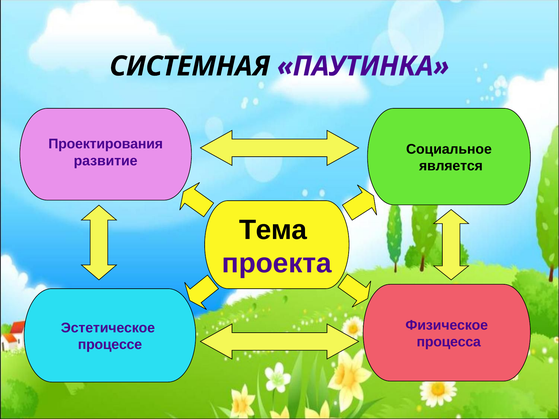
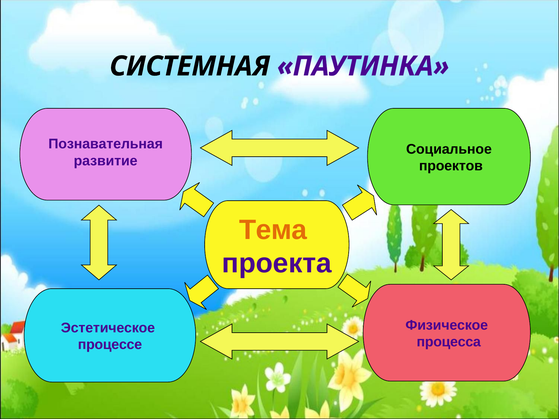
Проектирования: Проектирования -> Познавательная (106, 144)
является: является -> проектов (451, 166)
Тема colour: black -> orange (273, 230)
